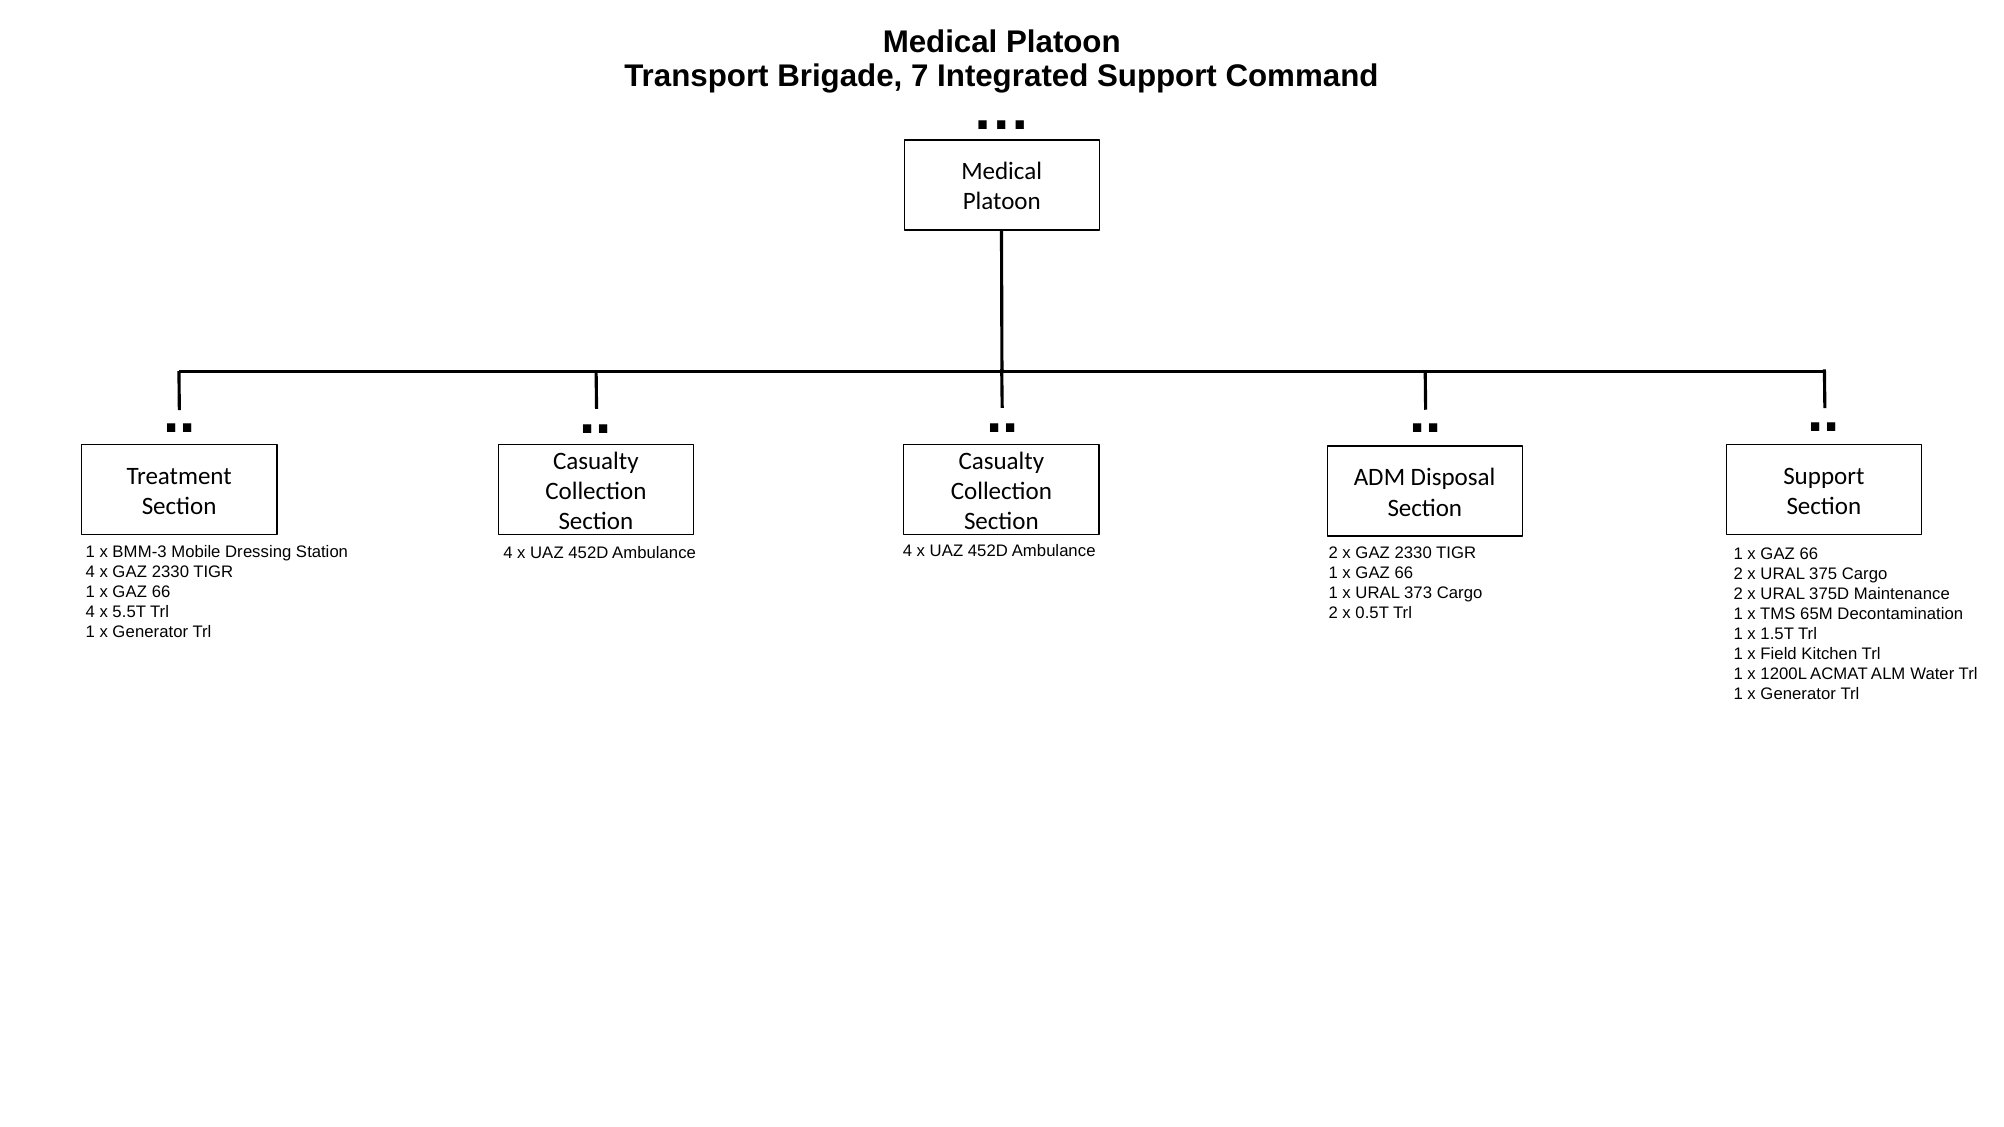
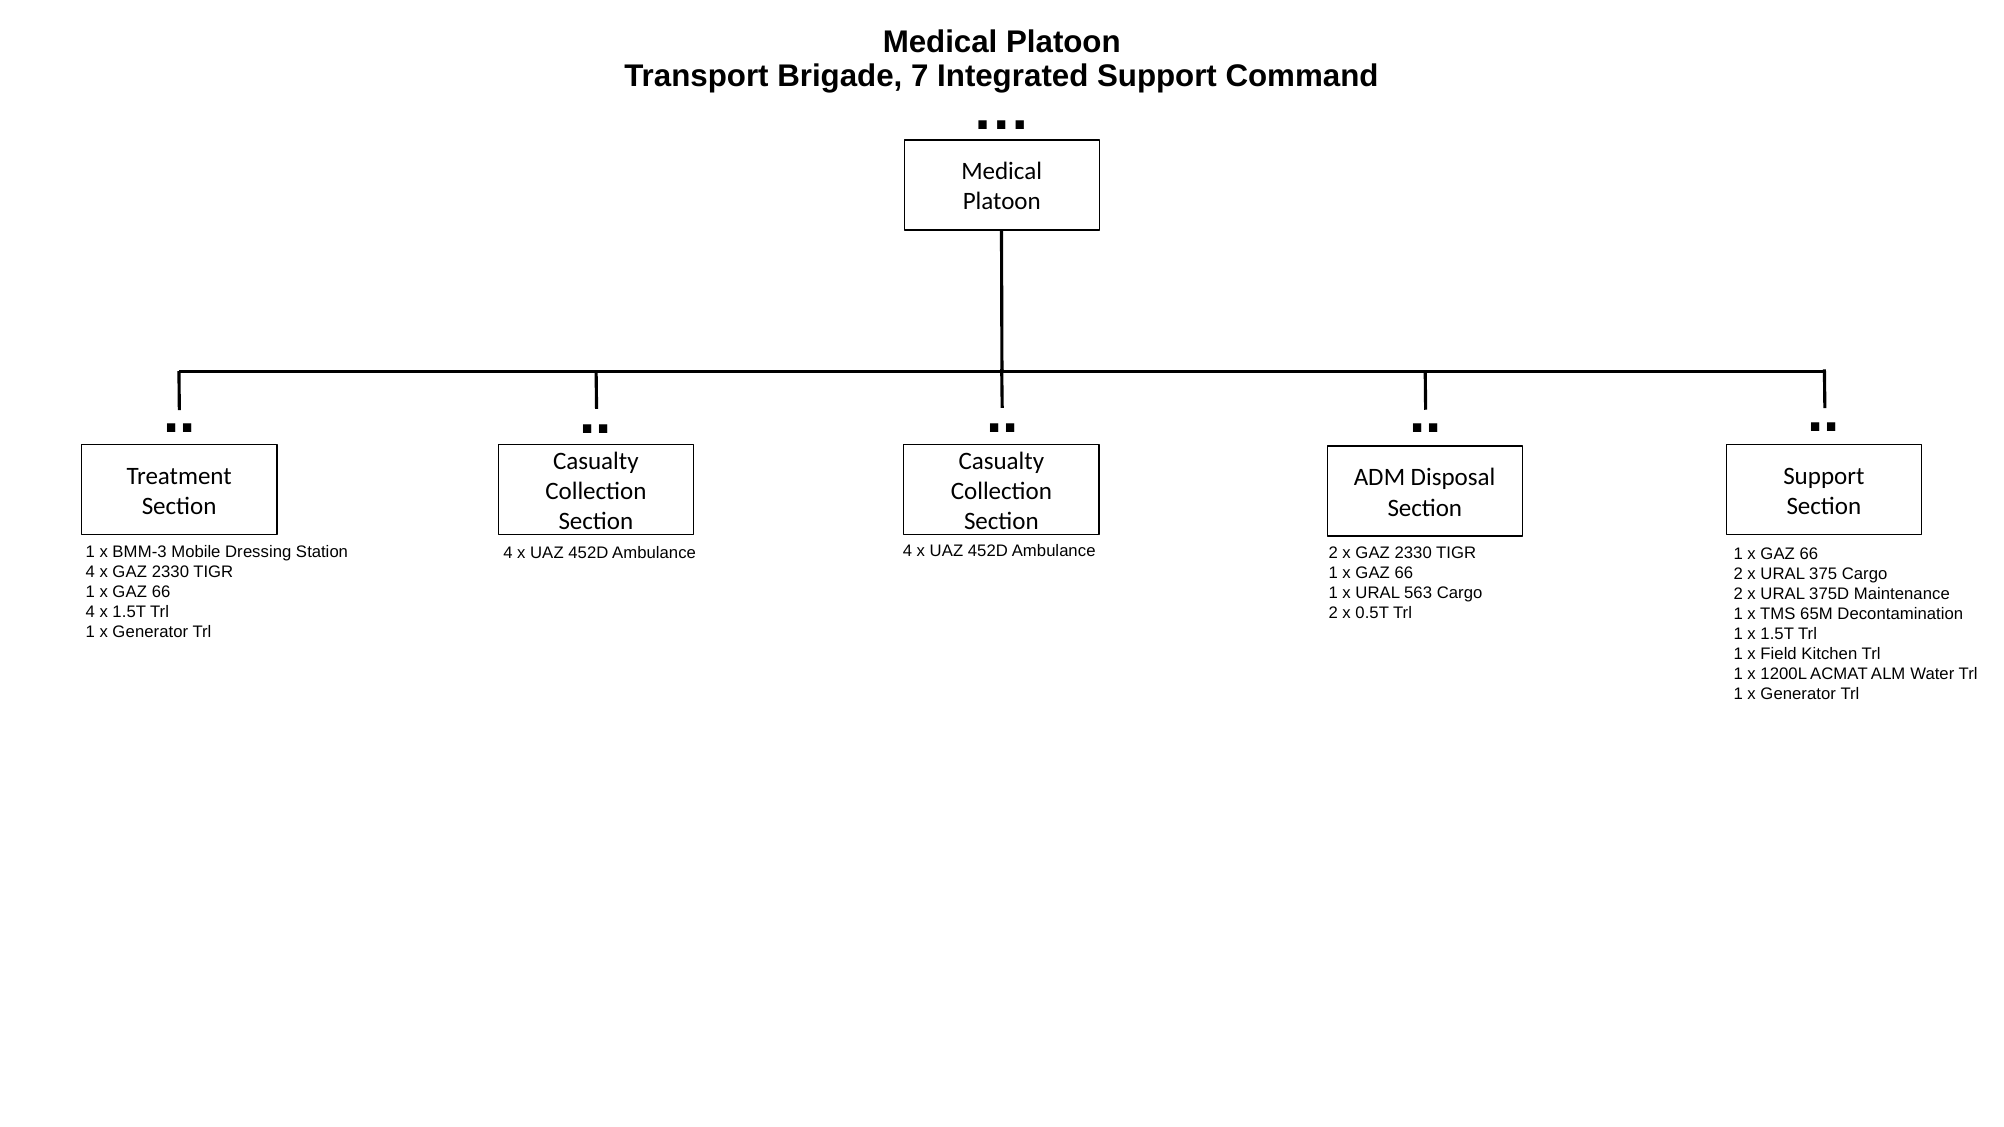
373: 373 -> 563 (1418, 593)
4 x 5.5T: 5.5T -> 1.5T (129, 612)
